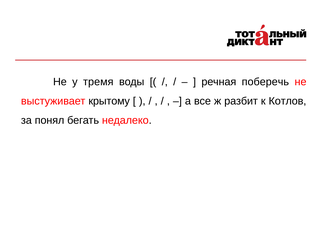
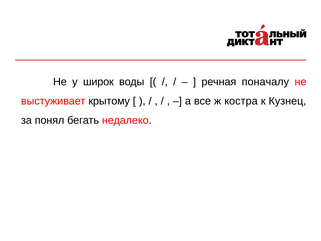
тремя: тремя -> широк (98, 82)
поберечь: поберечь -> поначалу (265, 82)
разбит: разбит -> костра (241, 101)
Котлов: Котлов -> Кузнец (287, 101)
